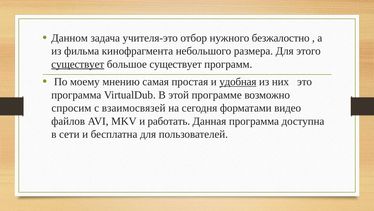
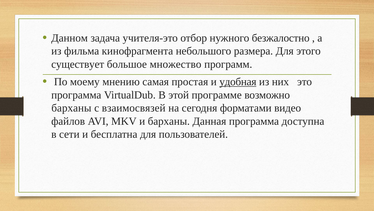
существует underline: present -> none (78, 64)
большое существует: существует -> множество (176, 64)
спросим: спросим -> барханы (71, 108)
и работать: работать -> барханы (169, 121)
